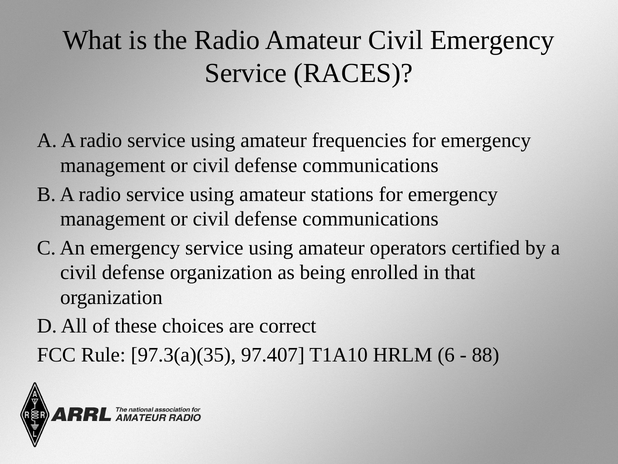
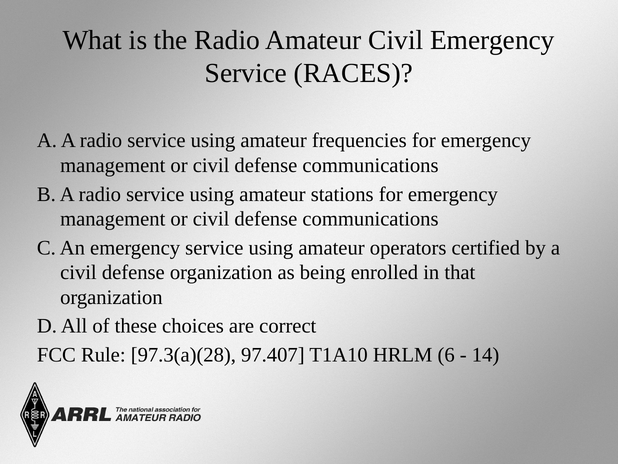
97.3(a)(35: 97.3(a)(35 -> 97.3(a)(28 (183, 355)
88: 88 -> 14 (486, 355)
